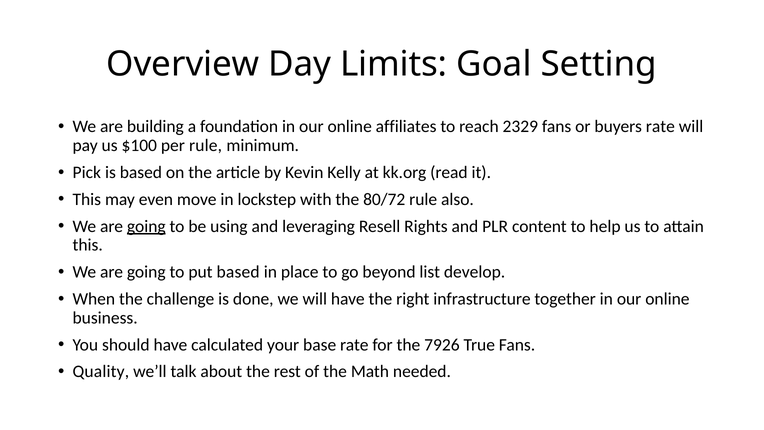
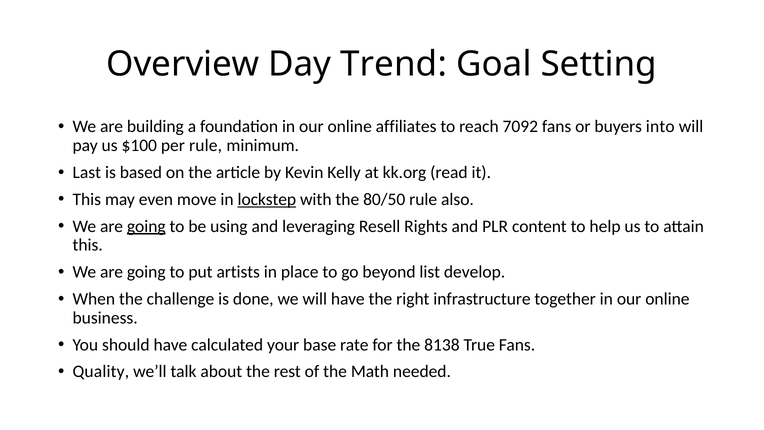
Limits: Limits -> Trend (394, 64)
2329: 2329 -> 7092 (520, 127)
buyers rate: rate -> into (660, 127)
Pick: Pick -> Last (87, 172)
lockstep underline: none -> present (267, 199)
80/72: 80/72 -> 80/50 (384, 199)
put based: based -> artists (238, 272)
7926: 7926 -> 8138 (442, 345)
